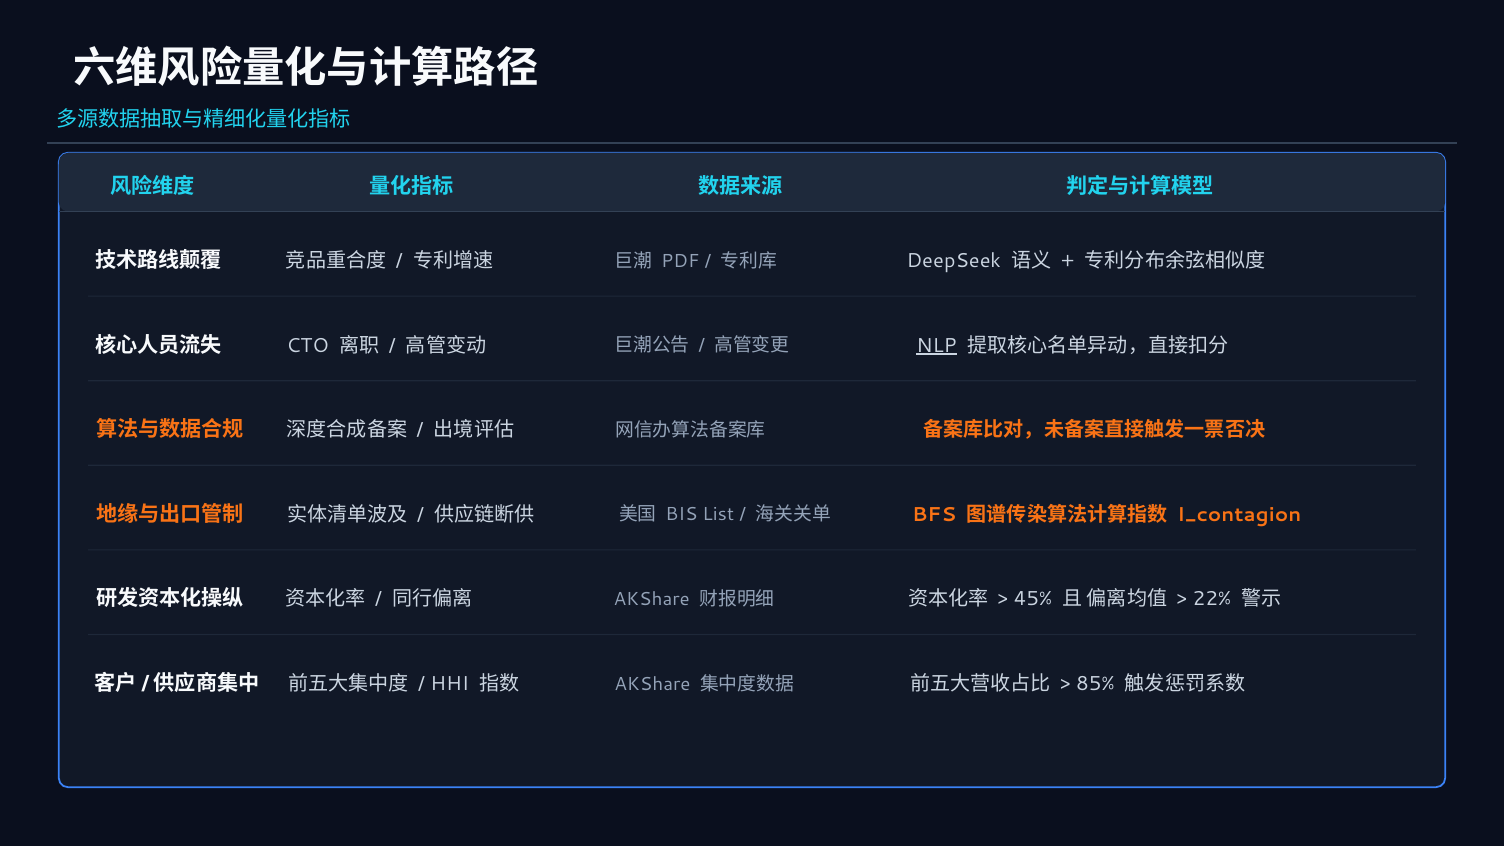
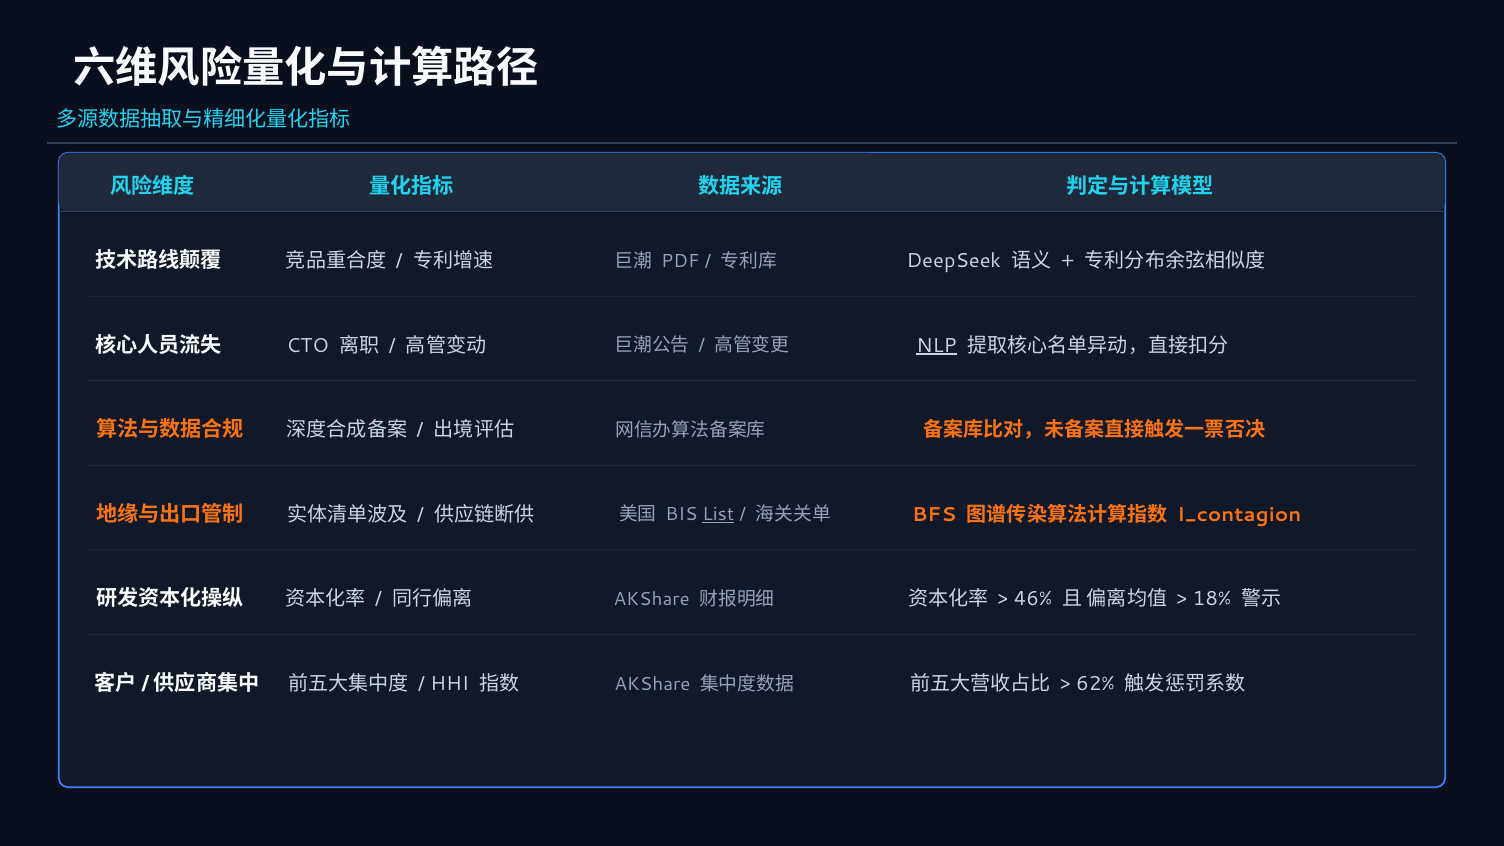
List underline: none -> present (718, 515)
45%: 45% -> 46% (1033, 599)
22%: 22% -> 18% (1212, 599)
85%: 85% -> 62% (1095, 684)
